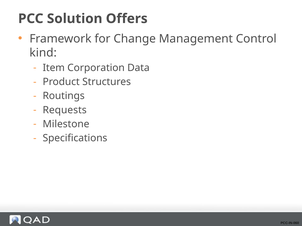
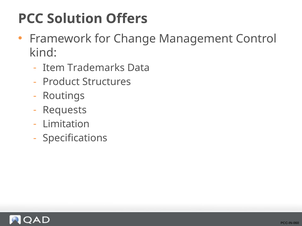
Corporation: Corporation -> Trademarks (96, 68)
Milestone: Milestone -> Limitation (66, 124)
